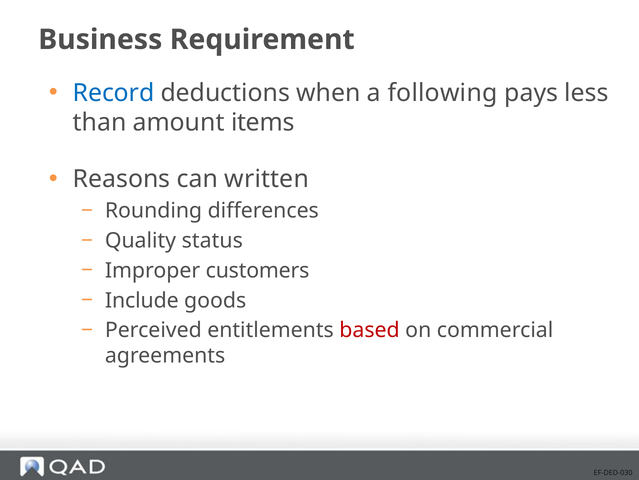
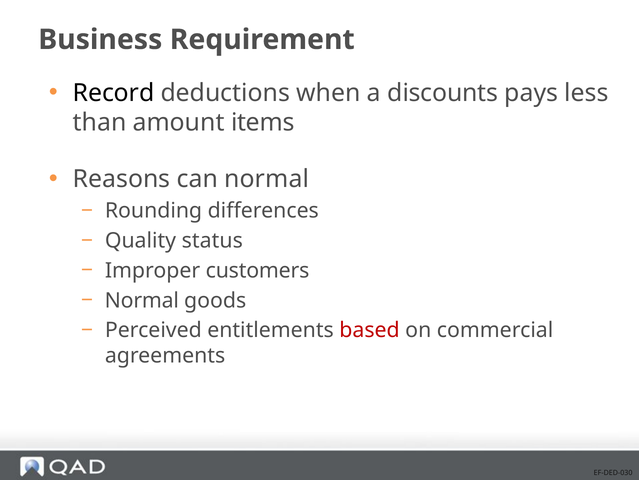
Record colour: blue -> black (114, 93)
following: following -> discounts (443, 93)
can written: written -> normal (267, 179)
Include: Include -> Normal (142, 300)
